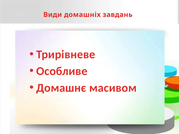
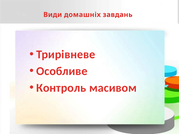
Домашнє: Домашнє -> Контроль (61, 88)
